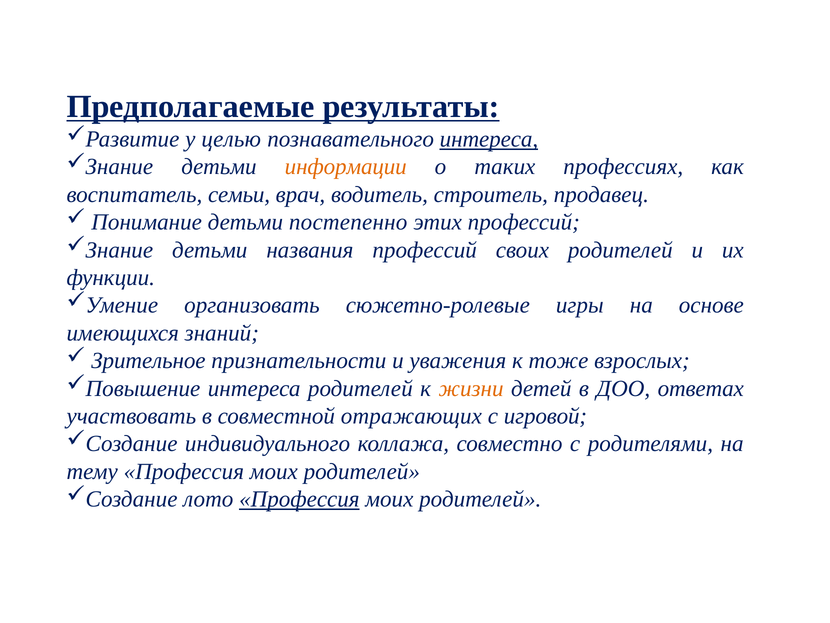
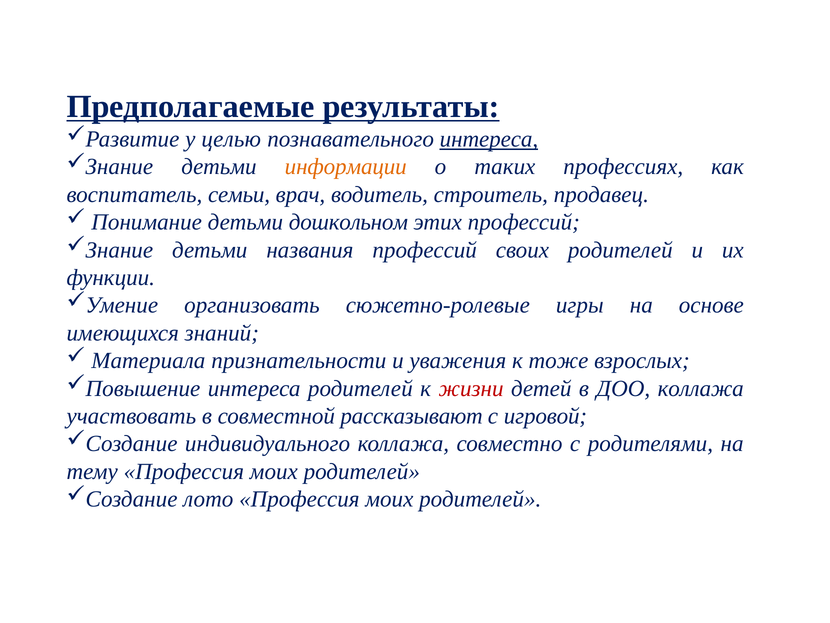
постепенно: постепенно -> дошкольном (348, 222)
Зрительное: Зрительное -> Материала (148, 360)
жизни colour: orange -> red (471, 388)
ДОО ответах: ответах -> коллажа (701, 388)
отражающих: отражающих -> рассказывают (412, 416)
Профессия underline: present -> none (299, 499)
